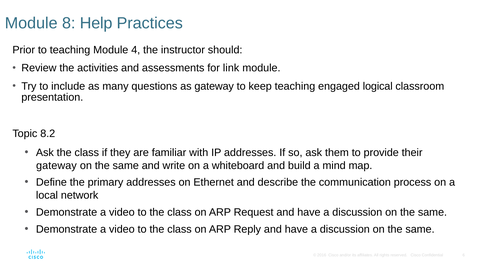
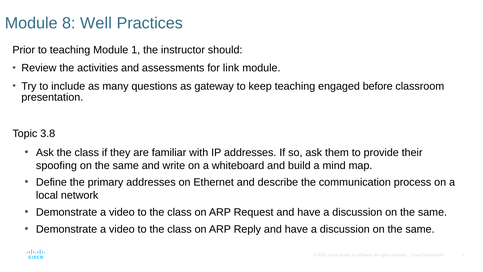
Help: Help -> Well (96, 23)
4: 4 -> 1 (136, 50)
logical: logical -> before (378, 86)
8.2: 8.2 -> 3.8 (48, 133)
gateway: gateway -> spoofing (56, 165)
